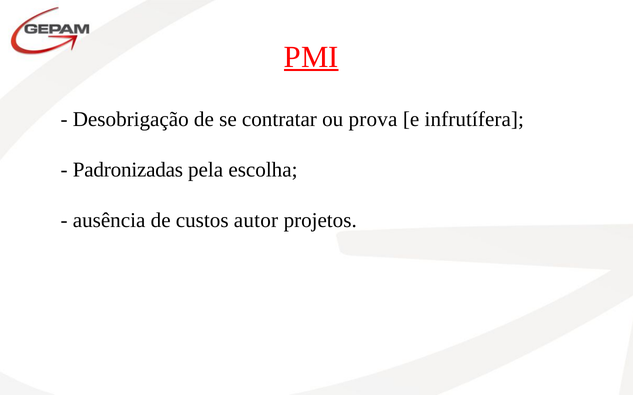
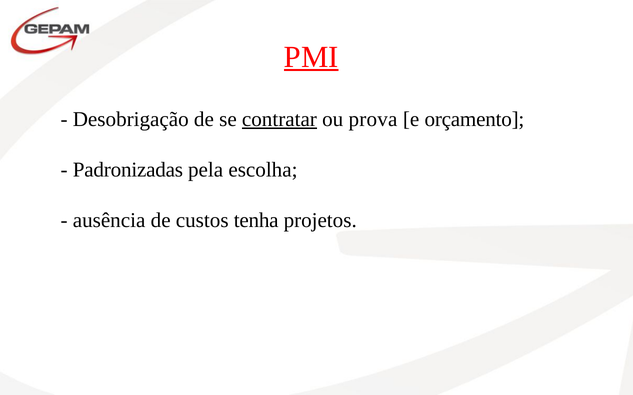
contratar underline: none -> present (279, 119)
infrutífera: infrutífera -> orçamento (474, 119)
autor: autor -> tenha (256, 221)
